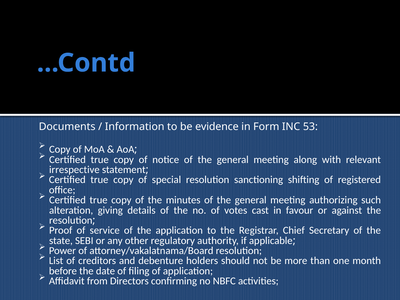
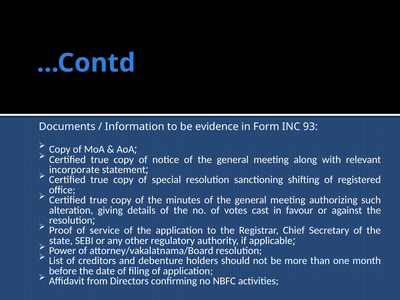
53: 53 -> 93 (310, 127)
irrespective: irrespective -> incorporate (74, 170)
